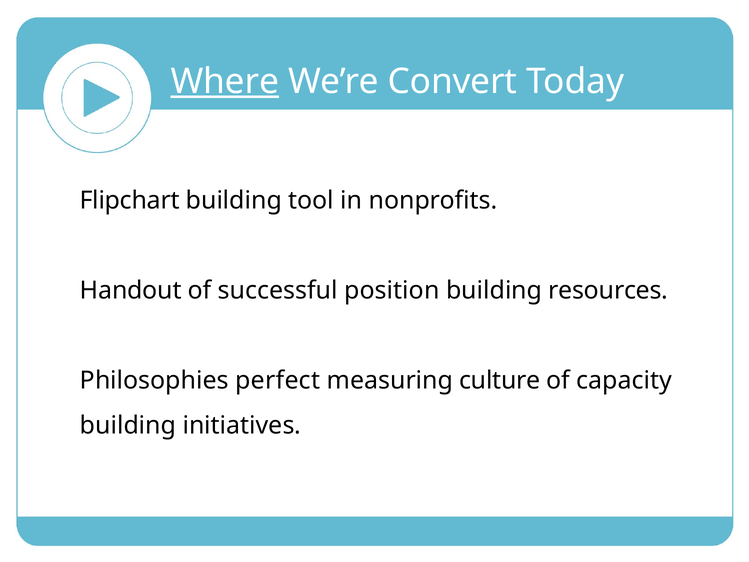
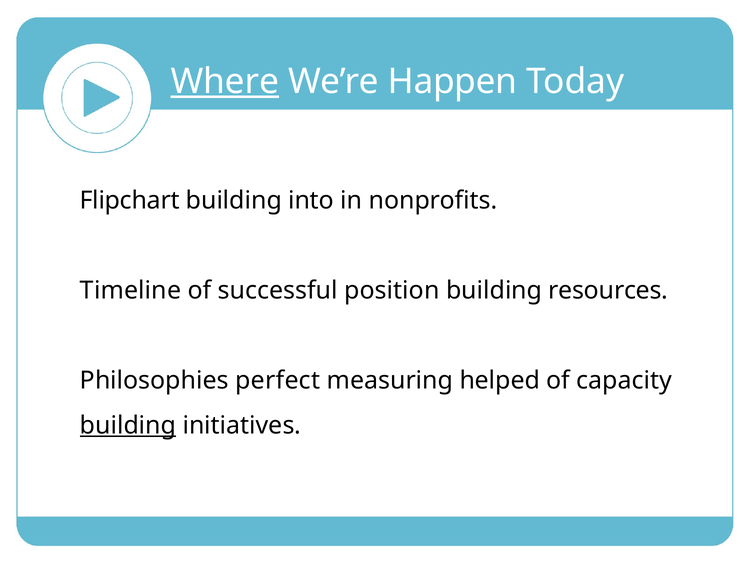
Convert: Convert -> Happen (453, 81)
tool: tool -> into (311, 201)
Handout: Handout -> Timeline (131, 291)
culture: culture -> helped (500, 380)
building underline: none -> present (128, 425)
